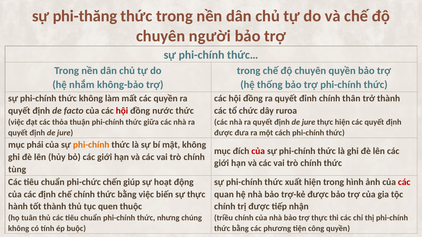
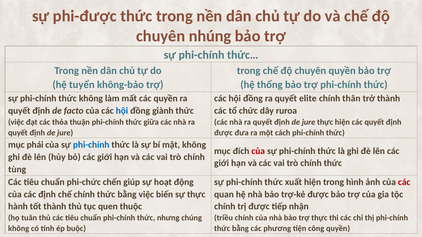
phi-thăng: phi-thăng -> phi-được (85, 16)
người: người -> nhúng (210, 36)
nhắm: nhắm -> tuyển (82, 85)
đỉnh: đỉnh -> elite (308, 99)
hội colour: red -> blue (122, 111)
nước: nước -> giành (163, 111)
phi-chính colour: orange -> blue (91, 145)
